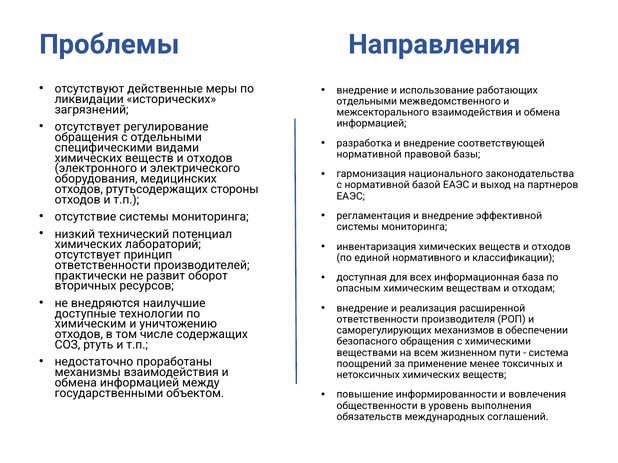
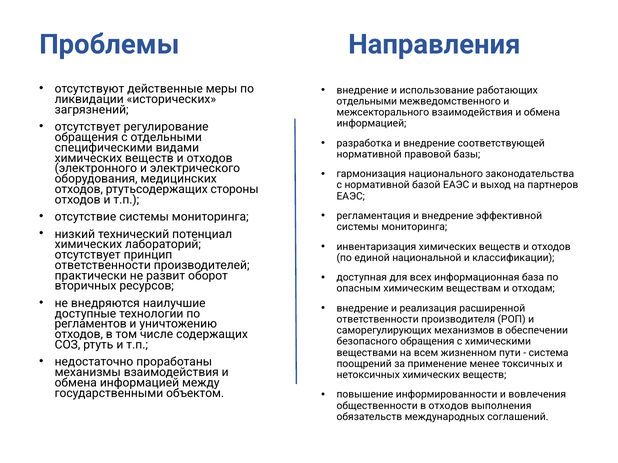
нормативного: нормативного -> национальной (427, 258)
химическим: химическим -> регламентов (91, 324)
в уровень: уровень -> отходов (449, 406)
